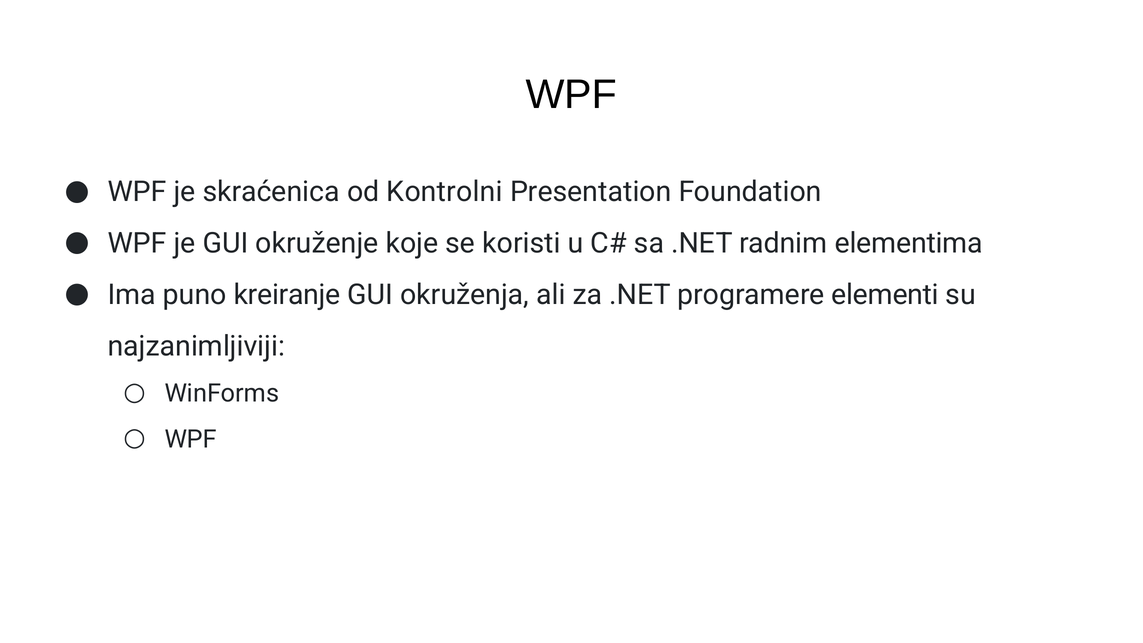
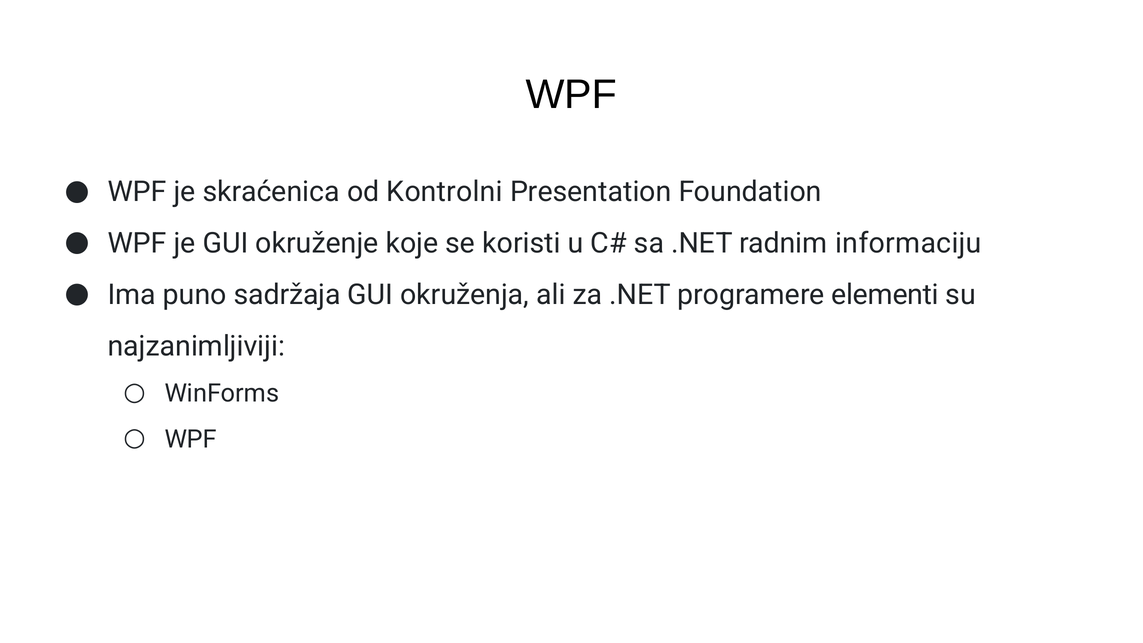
elementima: elementima -> informaciju (908, 243)
kreiranje: kreiranje -> sadržaja (287, 295)
